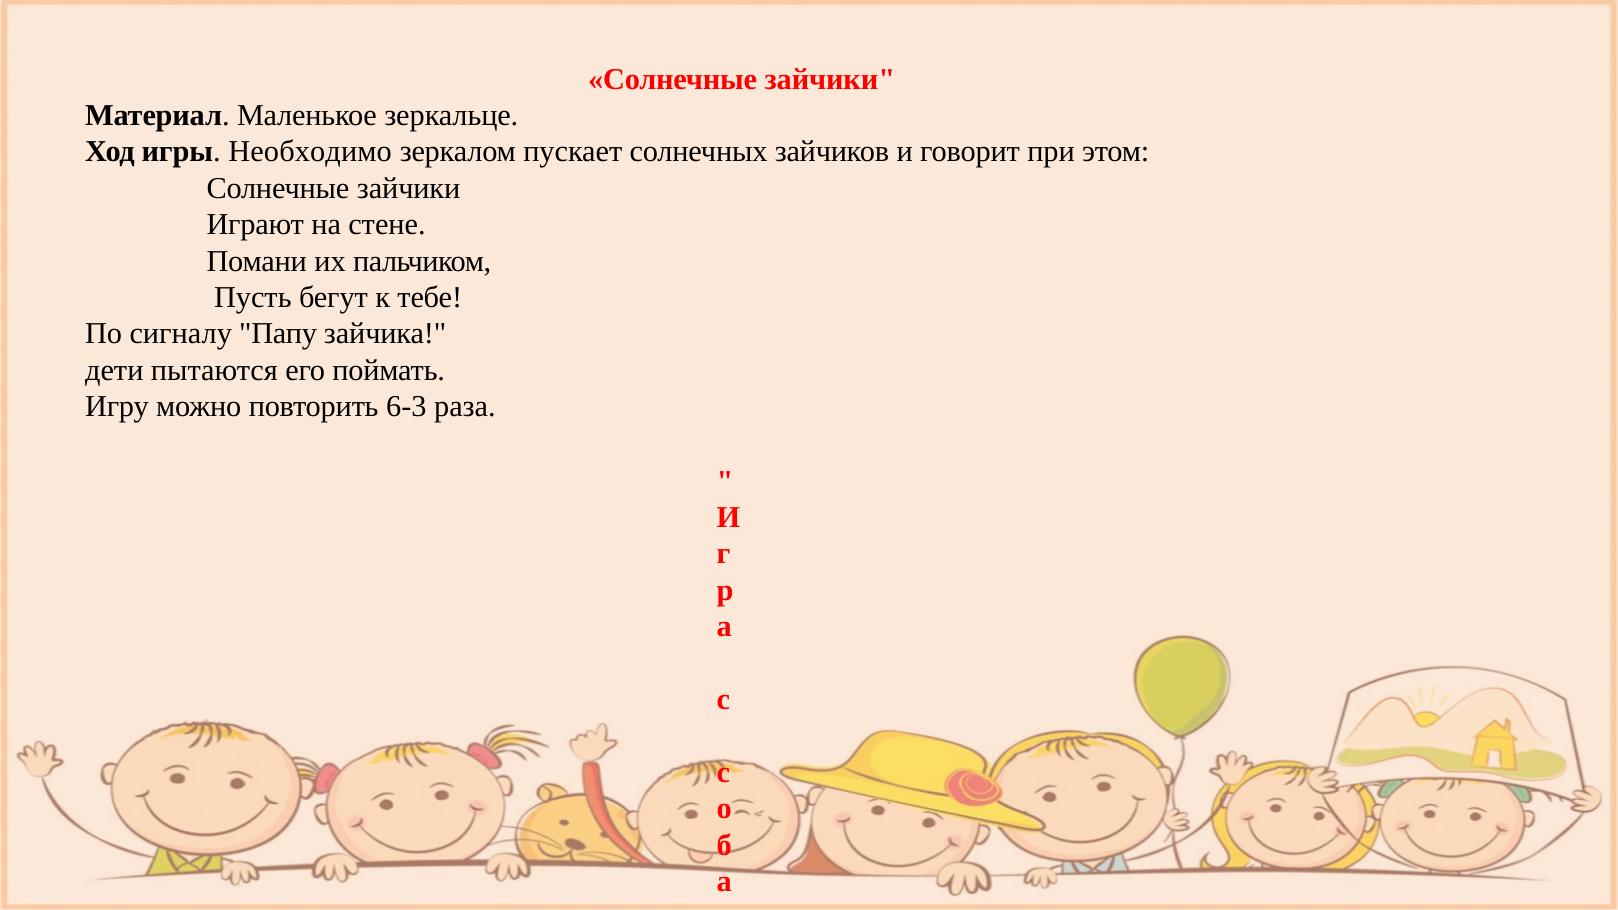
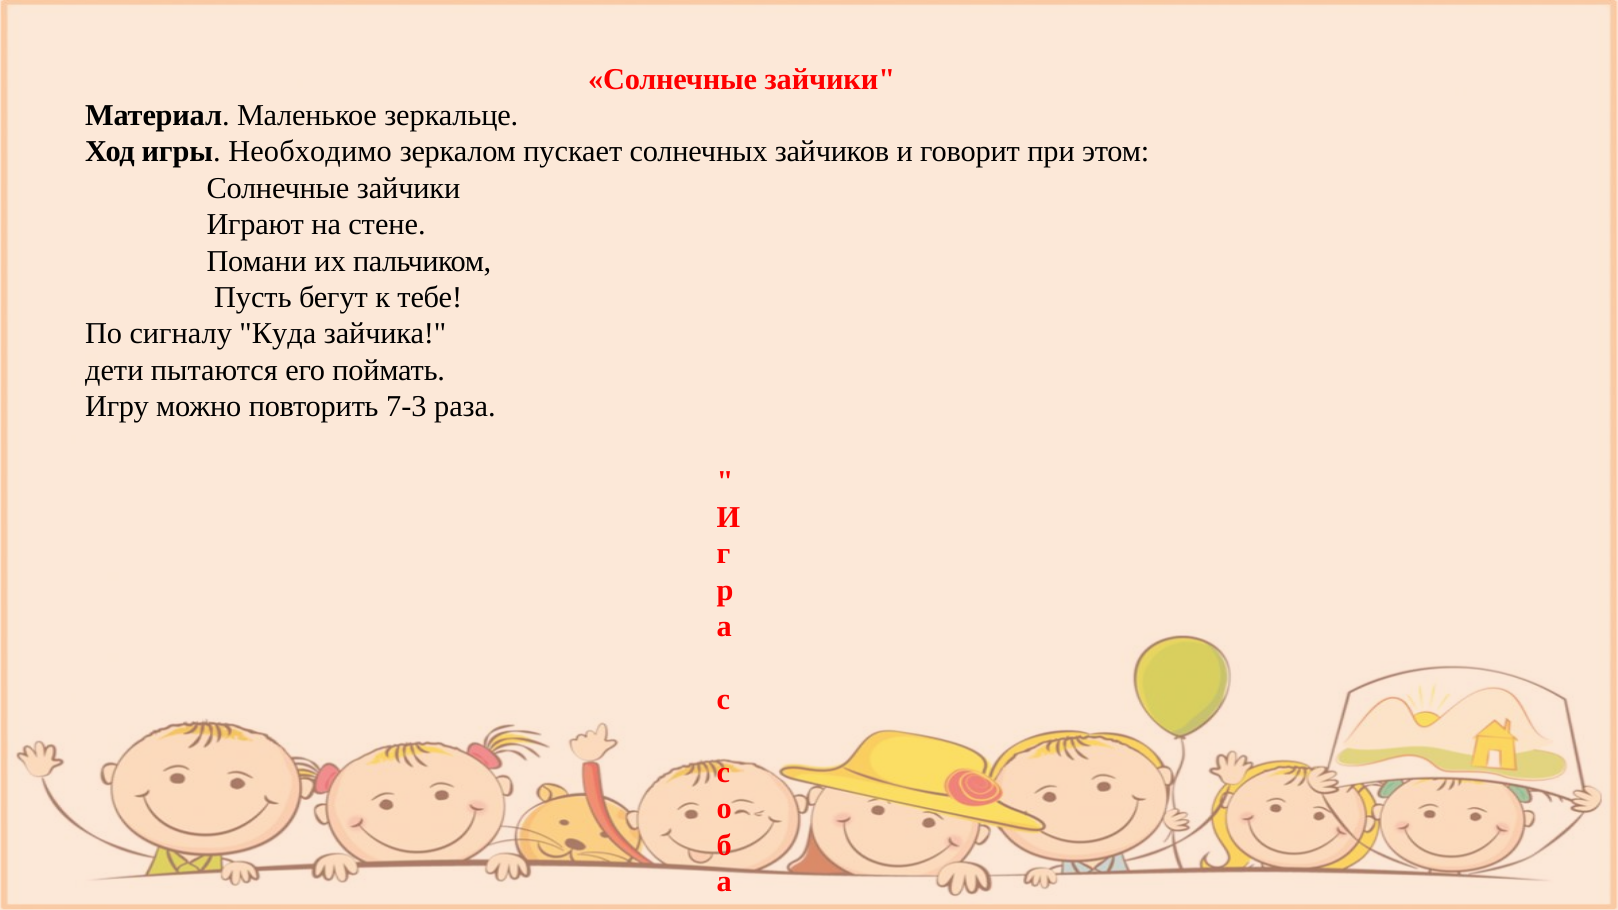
Папу: Папу -> Куда (278, 334)
6-3: 6-3 -> 7-3 (406, 407)
